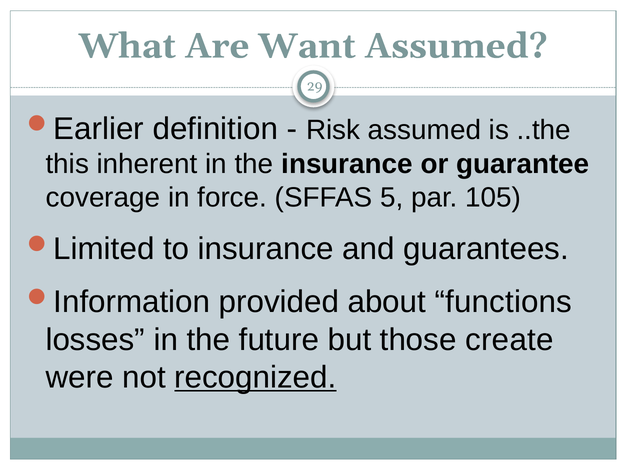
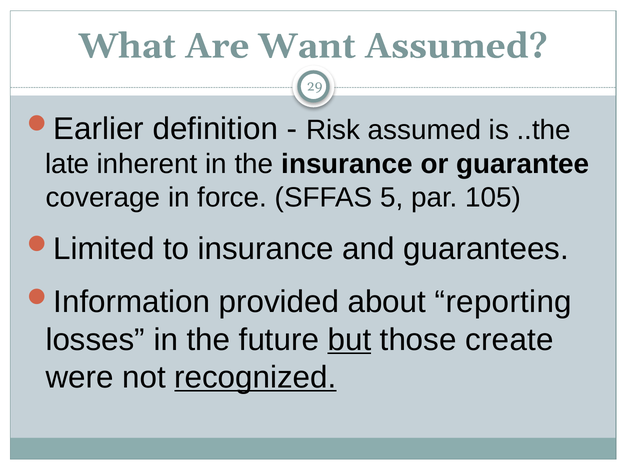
this: this -> late (67, 164)
functions: functions -> reporting (503, 302)
but underline: none -> present (349, 340)
